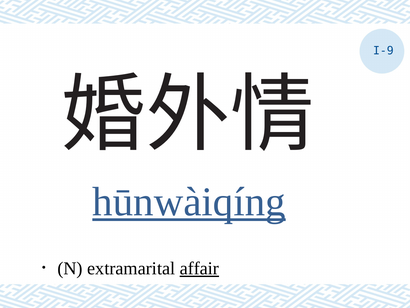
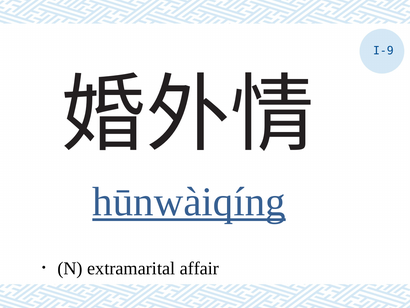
affair underline: present -> none (199, 268)
